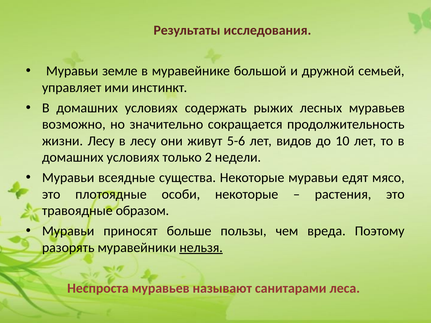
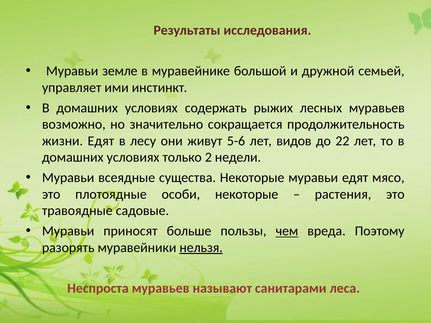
жизни Лесу: Лесу -> Едят (101, 141)
10: 10 -> 22 (342, 141)
образом: образом -> садовые (142, 211)
чем underline: none -> present (287, 231)
